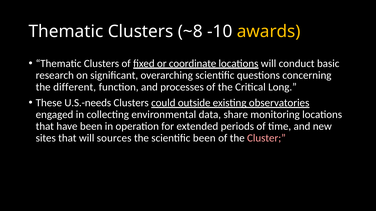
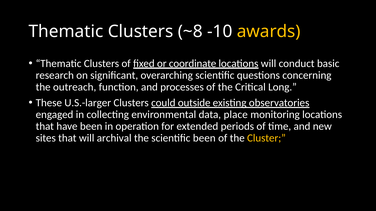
different: different -> outreach (75, 87)
U.S.-needs: U.S.-needs -> U.S.-larger (88, 103)
share: share -> place (236, 115)
sources: sources -> archival (114, 138)
Cluster colour: pink -> yellow (266, 138)
